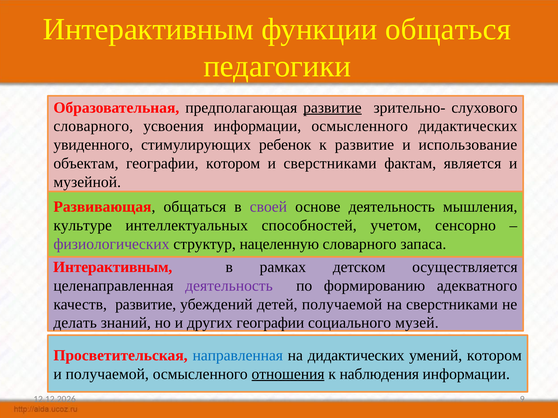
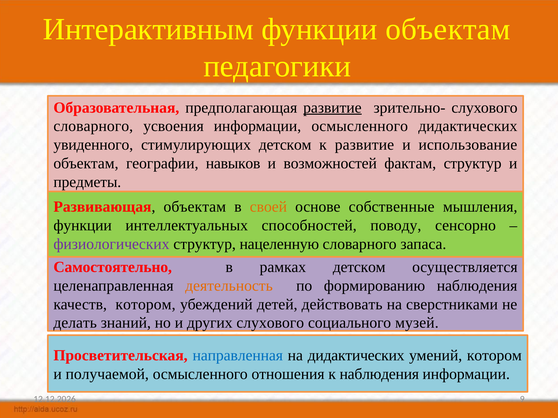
функции общаться: общаться -> объектам (448, 29)
стимулирующих ребенок: ребенок -> детском (285, 145)
географии котором: котором -> навыков (233, 164)
и сверстниками: сверстниками -> возможностей (330, 164)
фактам является: является -> структур (473, 164)
музейной: музейной -> предметы (87, 182)
Развивающая общаться: общаться -> объектам (195, 207)
своей colour: purple -> orange (268, 207)
основе деятельность: деятельность -> собственные (392, 207)
культуре: культуре -> функции (83, 226)
учетом: учетом -> поводу (396, 226)
Интерактивным: Интерактивным -> Самостоятельно (113, 267)
деятельность colour: purple -> orange (229, 286)
формированию адекватного: адекватного -> наблюдения (477, 286)
качеств развитие: развитие -> котором (146, 305)
детей получаемой: получаемой -> действовать (342, 305)
других географии: географии -> слухового (270, 323)
отношения underline: present -> none (288, 374)
